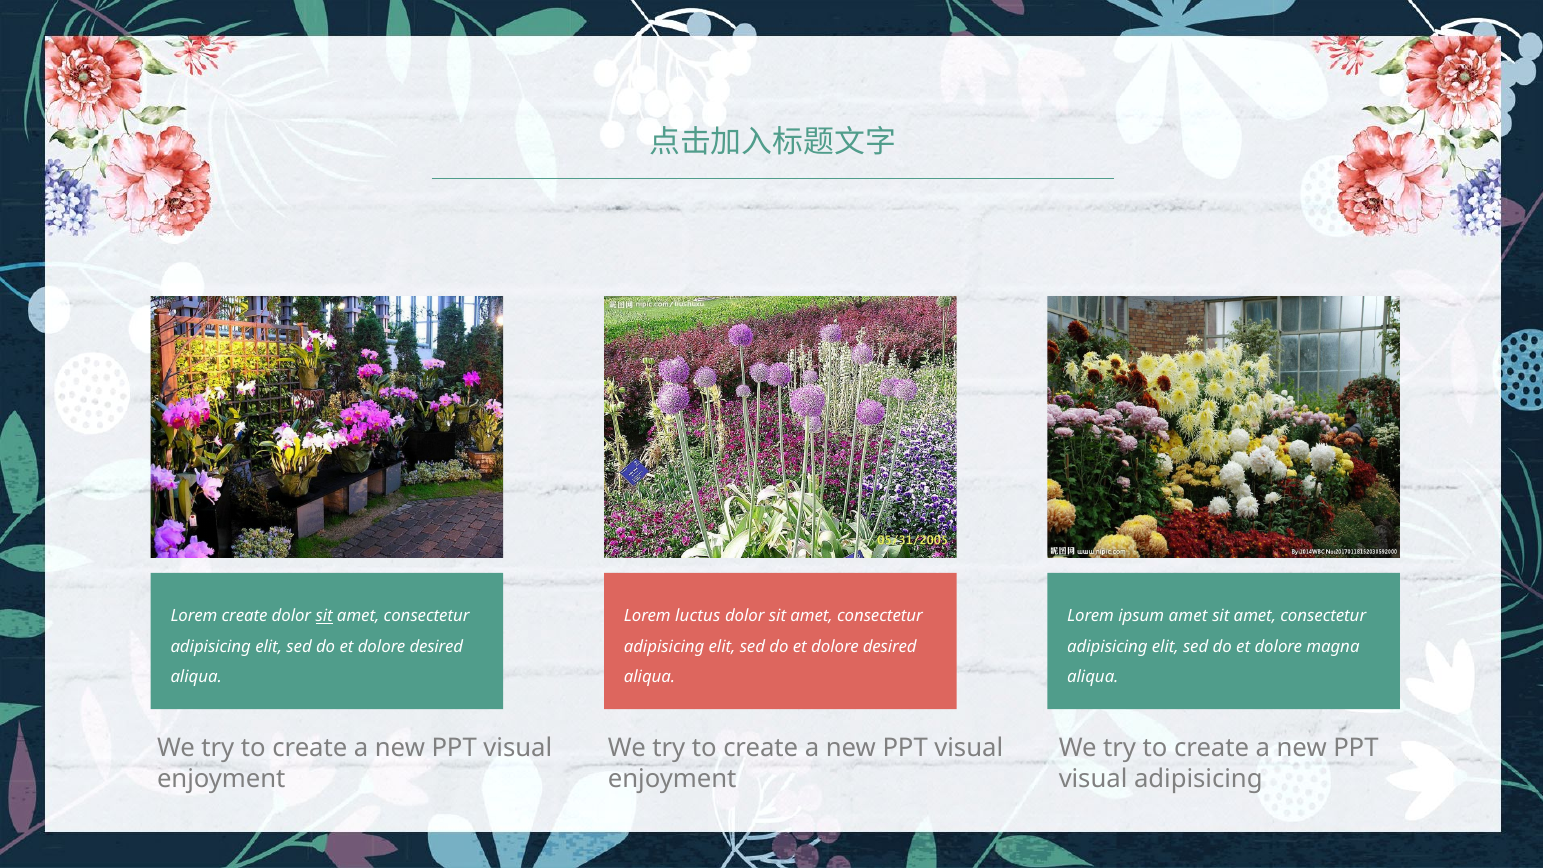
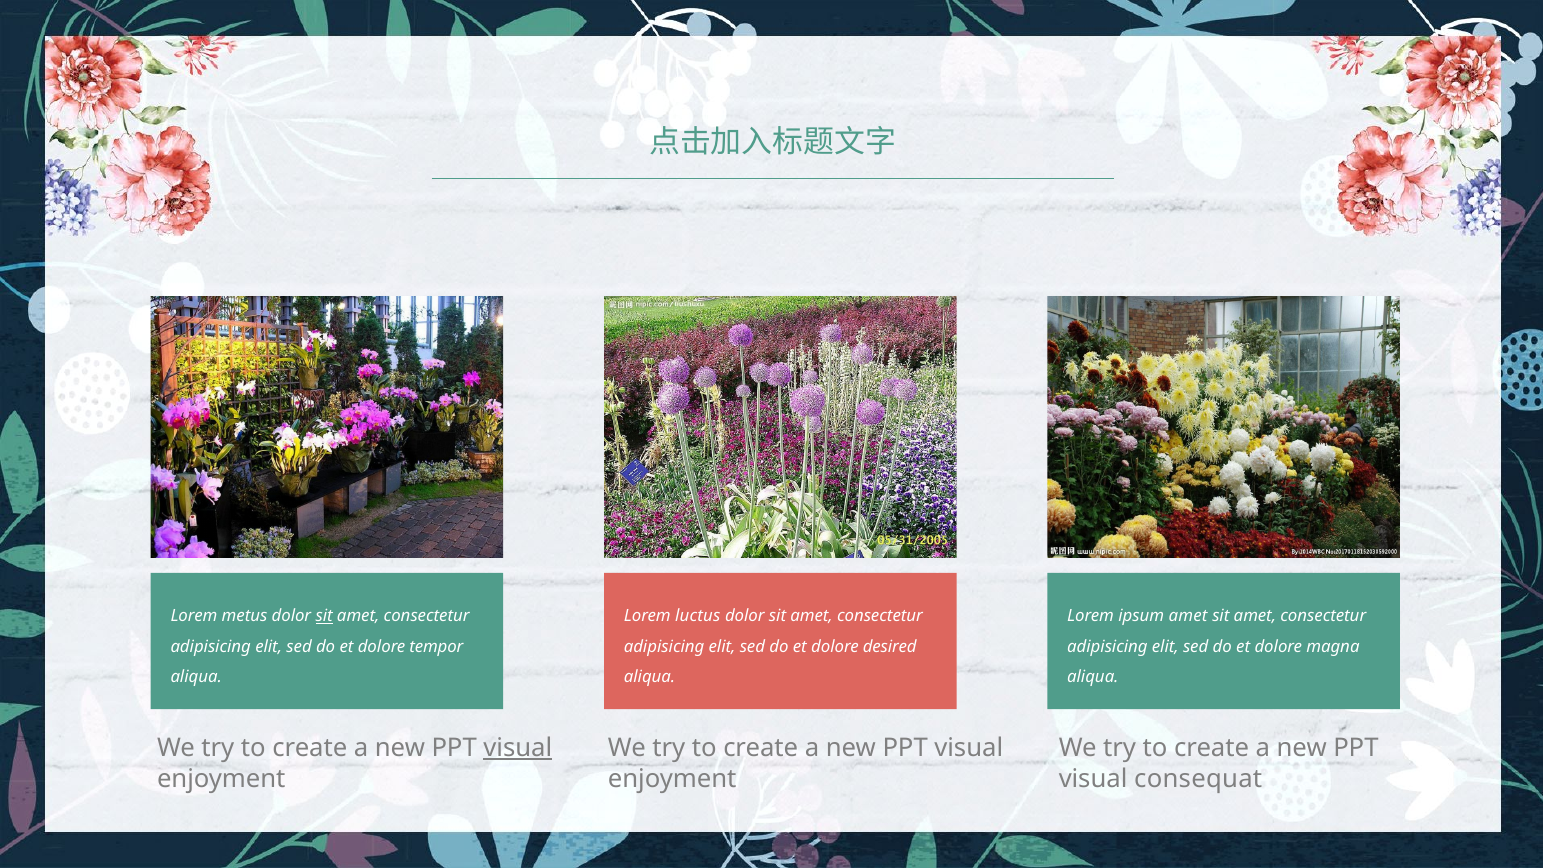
Lorem create: create -> metus (244, 616)
desired: desired -> tempor (436, 647)
visual underline: none -> present (518, 748)
visual adipisicing: adipisicing -> consequat (1198, 779)
